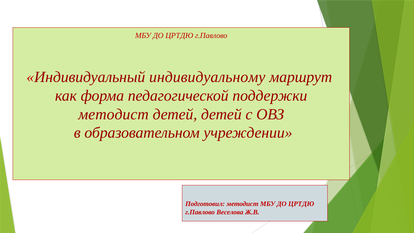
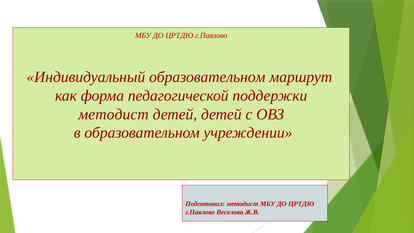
Индивидуальный индивидуальному: индивидуальному -> образовательном (207, 77)
